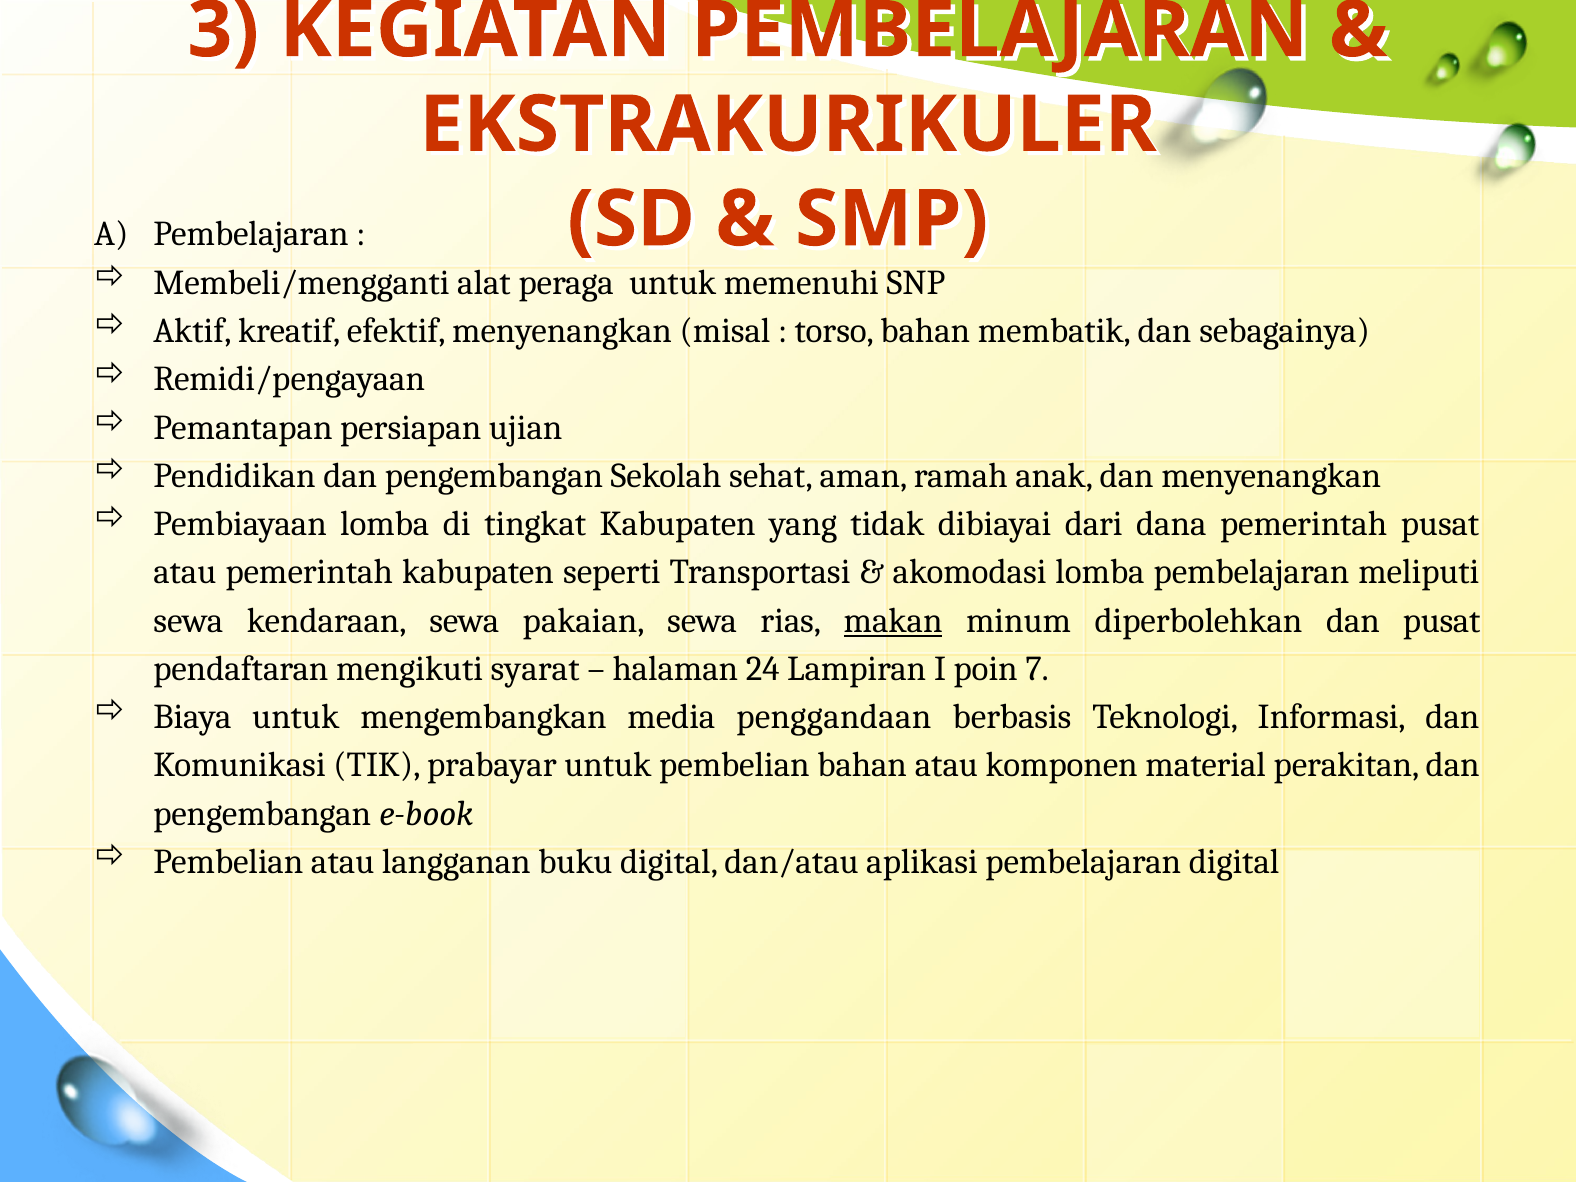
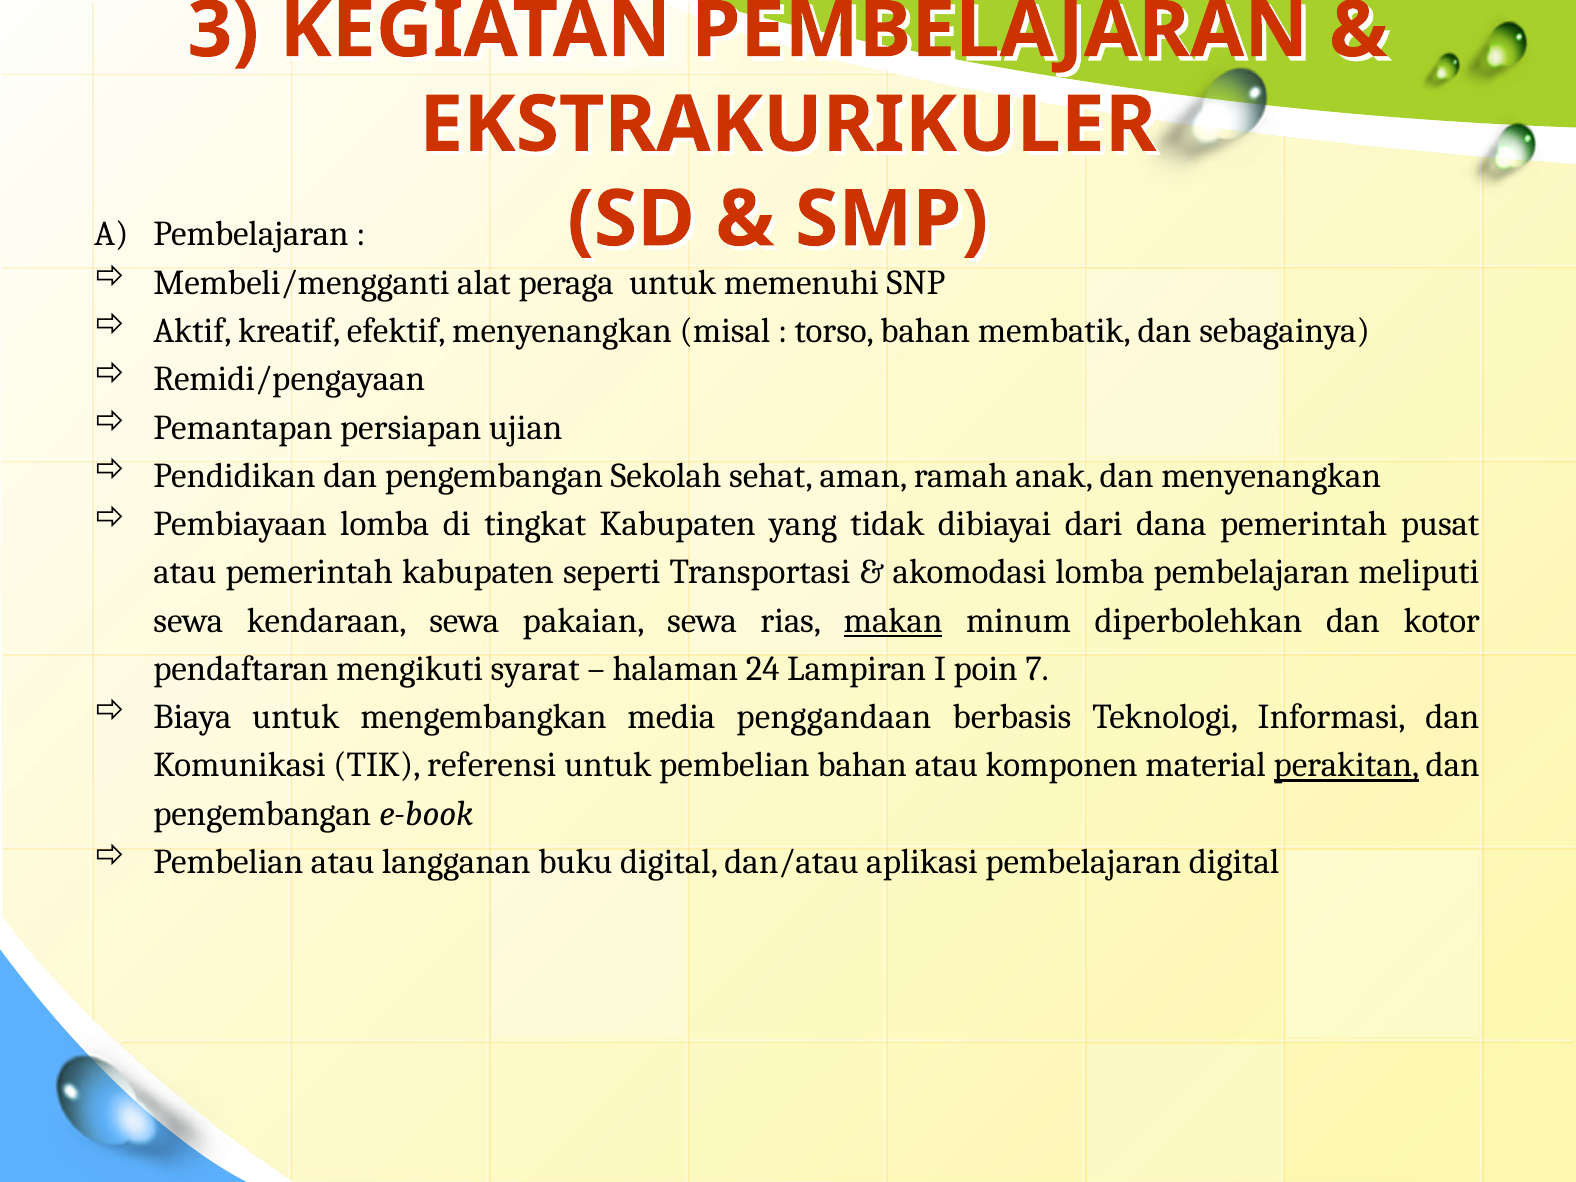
dan pusat: pusat -> kotor (1442, 621)
prabayar: prabayar -> referensi (492, 765)
perakitan underline: none -> present (1346, 765)
